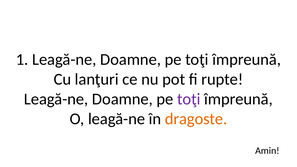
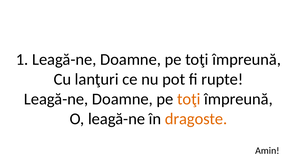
toţi colour: purple -> orange (189, 99)
